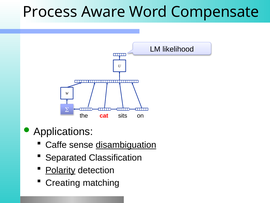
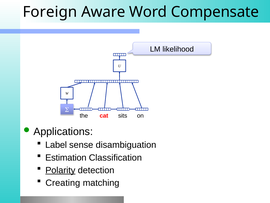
Process: Process -> Foreign (50, 12)
Caffe: Caffe -> Label (56, 145)
disambiguation underline: present -> none (126, 145)
Separated: Separated -> Estimation (66, 157)
